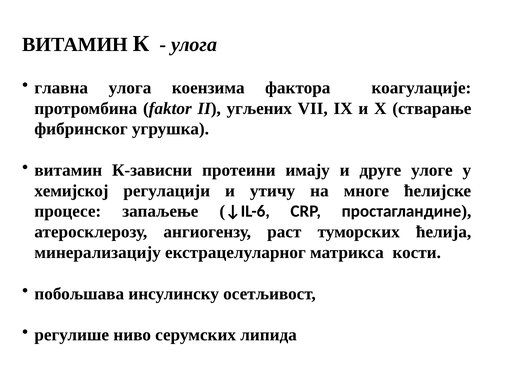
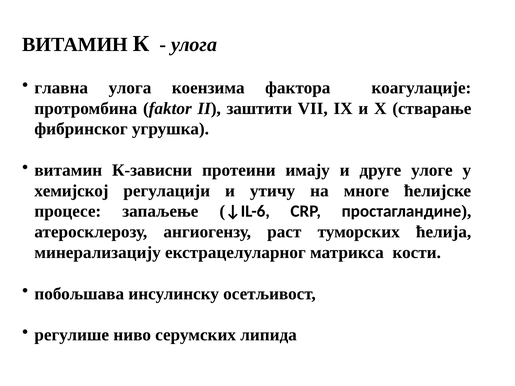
угљених: угљених -> заштити (259, 108)
